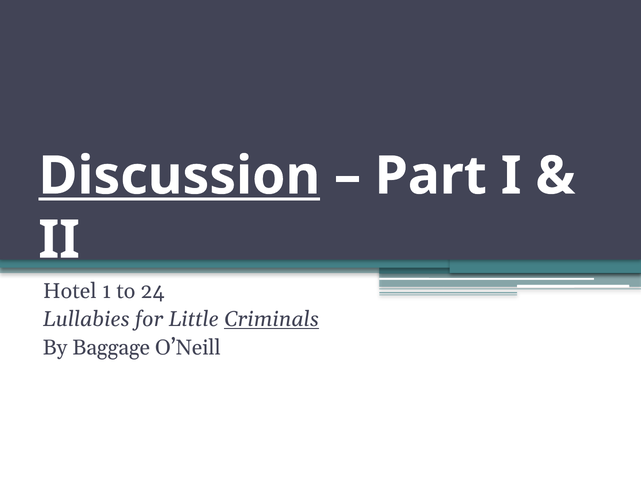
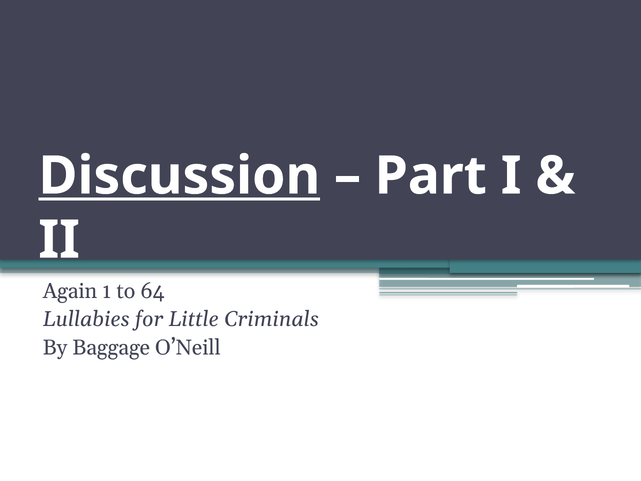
Hotel: Hotel -> Again (70, 291)
24: 24 -> 64 (153, 291)
Criminals underline: present -> none (271, 319)
